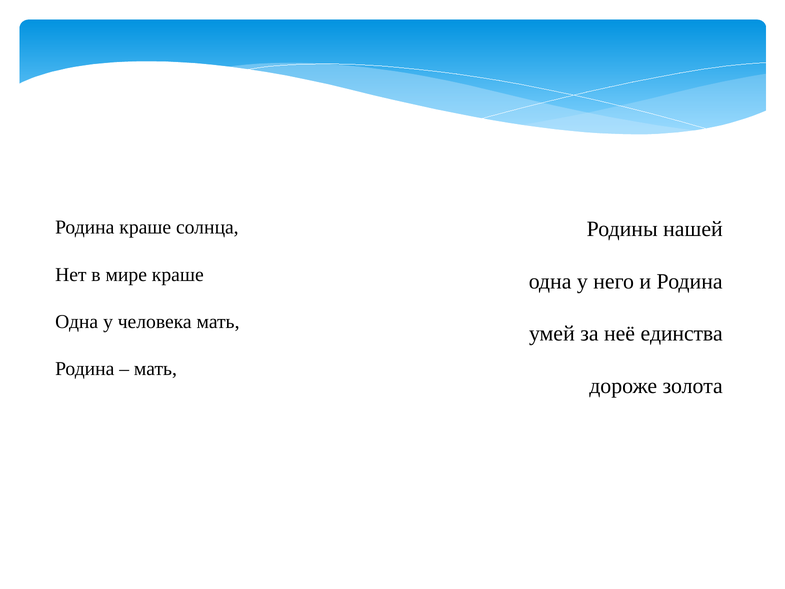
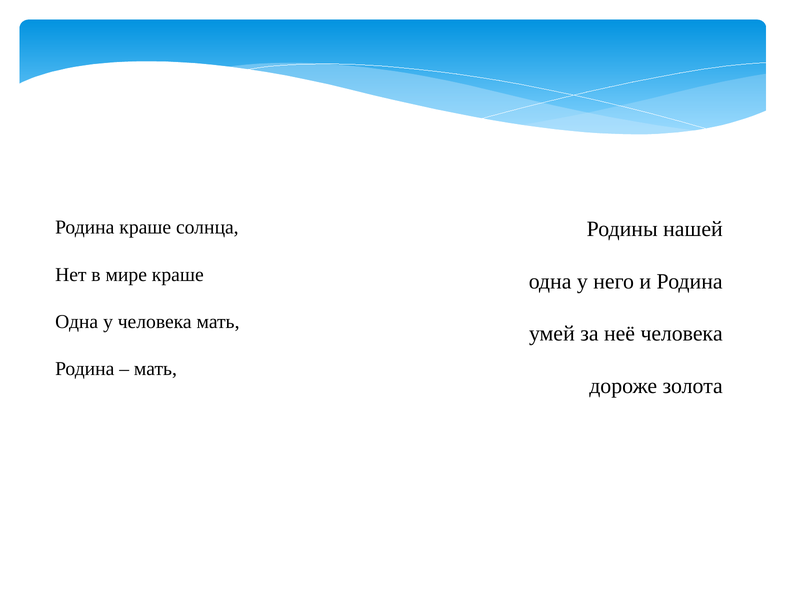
неё единства: единства -> человека (682, 334)
